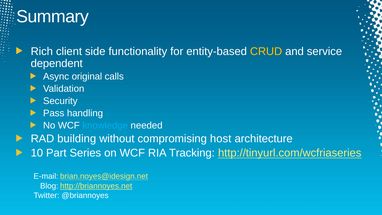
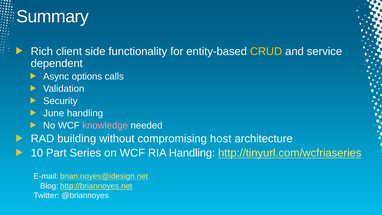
original: original -> options (87, 76)
Pass: Pass -> June (54, 113)
knowledge colour: light blue -> pink (105, 125)
RIA Tracking: Tracking -> Handling (192, 153)
